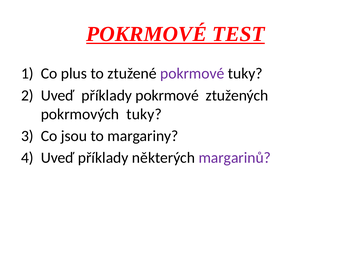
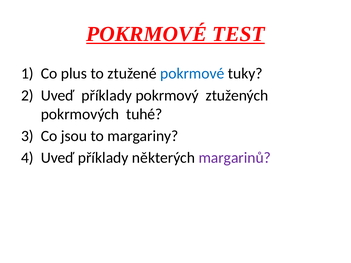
pokrmové colour: purple -> blue (192, 74)
příklady pokrmové: pokrmové -> pokrmový (167, 96)
pokrmových tuky: tuky -> tuhé (144, 114)
